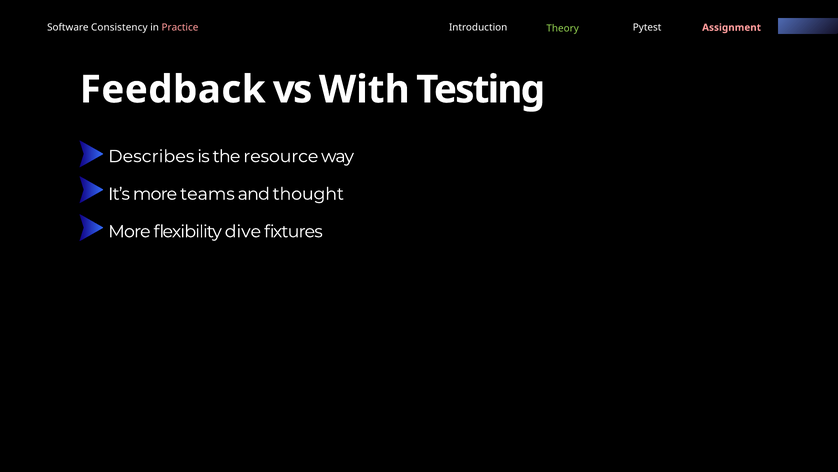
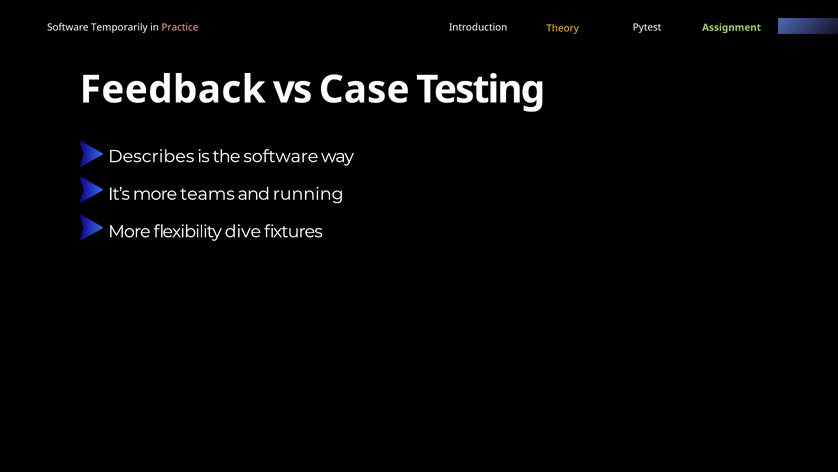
Consistency: Consistency -> Temporarily (119, 27)
Theory colour: light green -> yellow (563, 28)
Assignment colour: pink -> light green (732, 27)
With: With -> Case (364, 90)
the resource: resource -> software (281, 156)
thought: thought -> running (308, 194)
